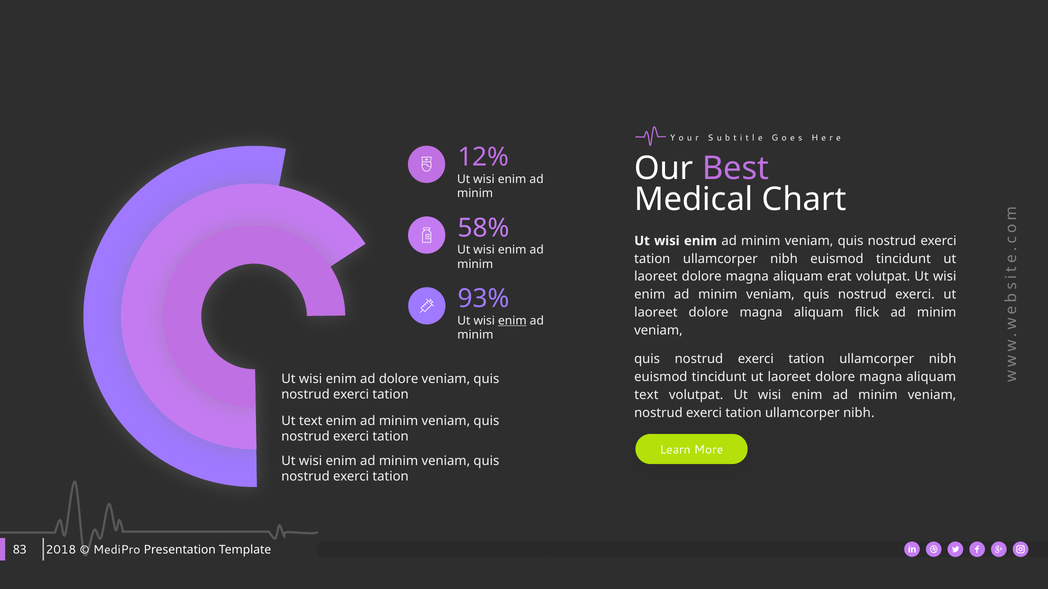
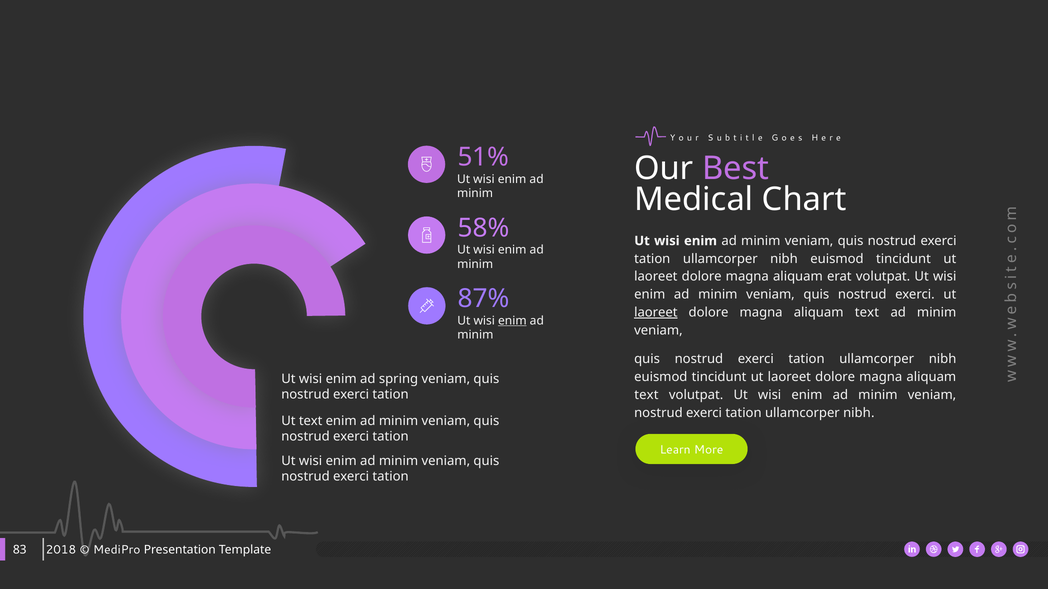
12%: 12% -> 51% (483, 157)
93%: 93% -> 87% (484, 299)
laoreet underline: none -> present (656, 313)
flick: flick -> text (867, 313)
ad dolore: dolore -> spring (399, 379)
